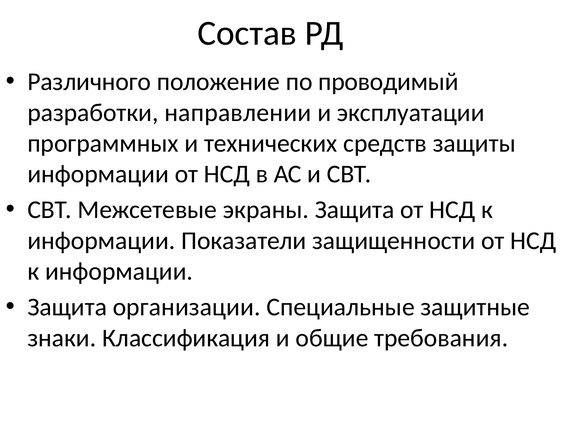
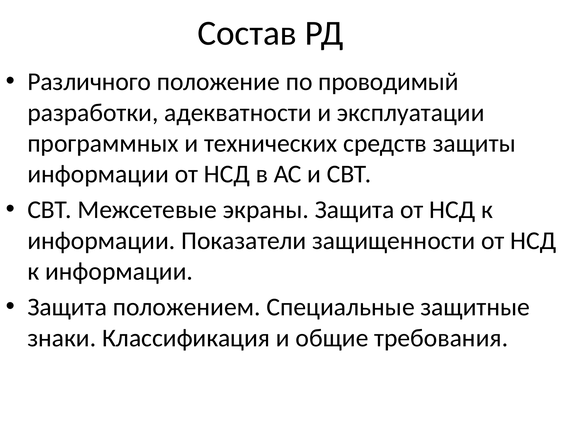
направлении: направлении -> адекватности (238, 113)
организации: организации -> положением (187, 307)
